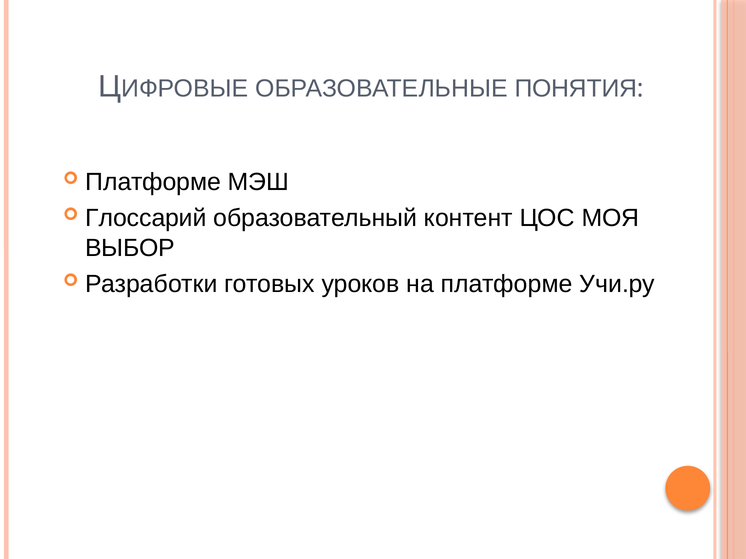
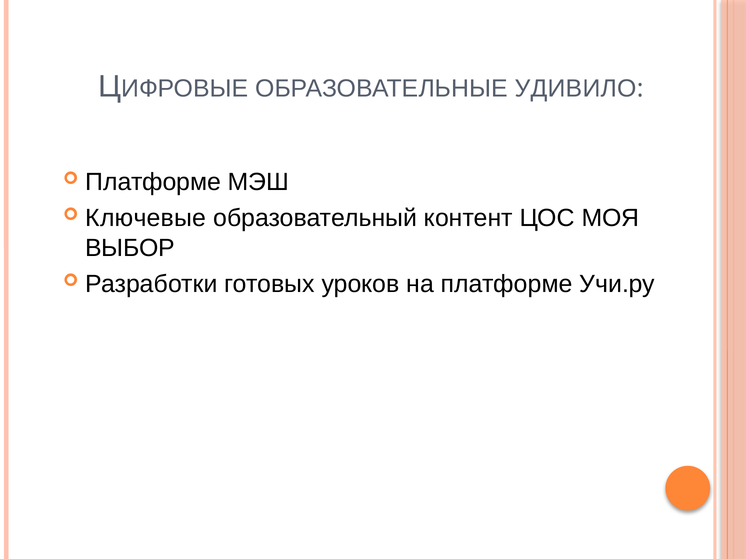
ПОНЯТИЯ: ПОНЯТИЯ -> УДИВИЛО (576, 88)
Глоссарий: Глоссарий -> Ключевые (146, 218)
